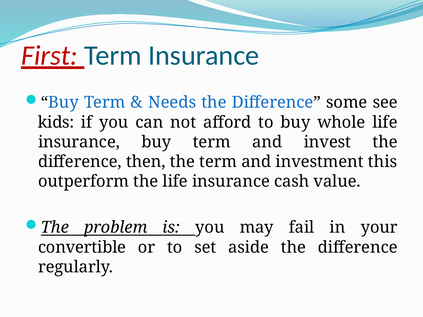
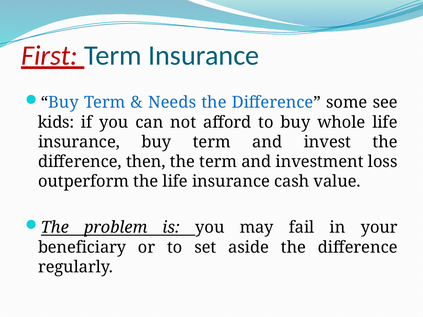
this: this -> loss (383, 162)
convertible: convertible -> beneficiary (82, 247)
